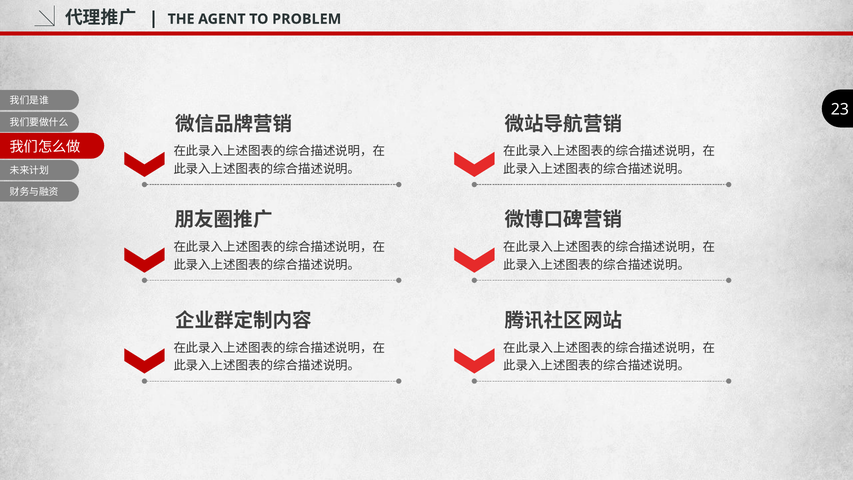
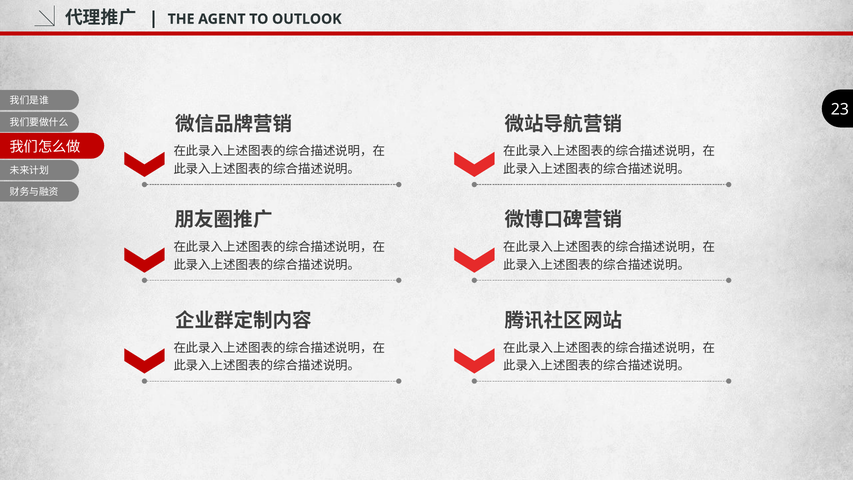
PROBLEM: PROBLEM -> OUTLOOK (307, 19)
